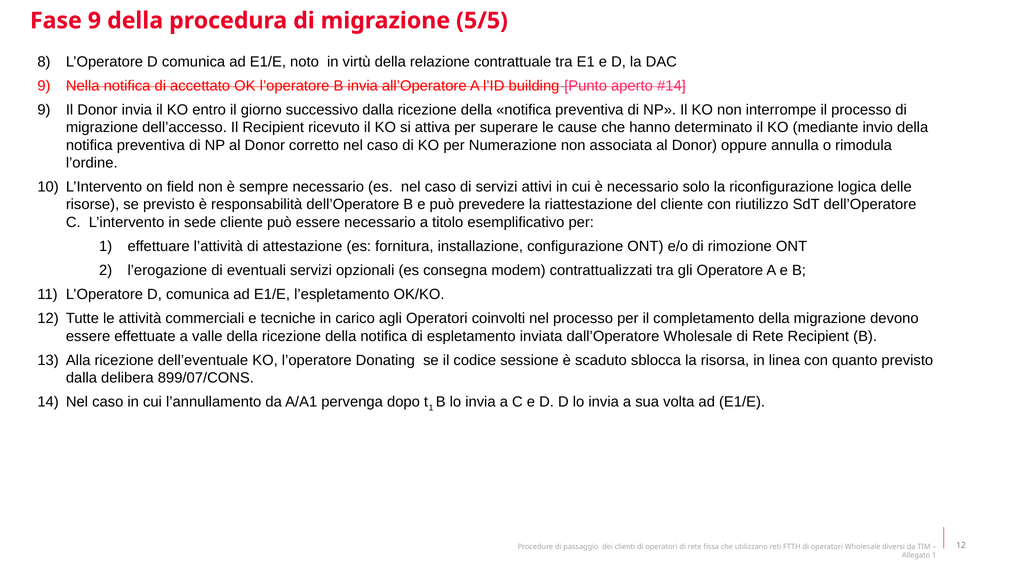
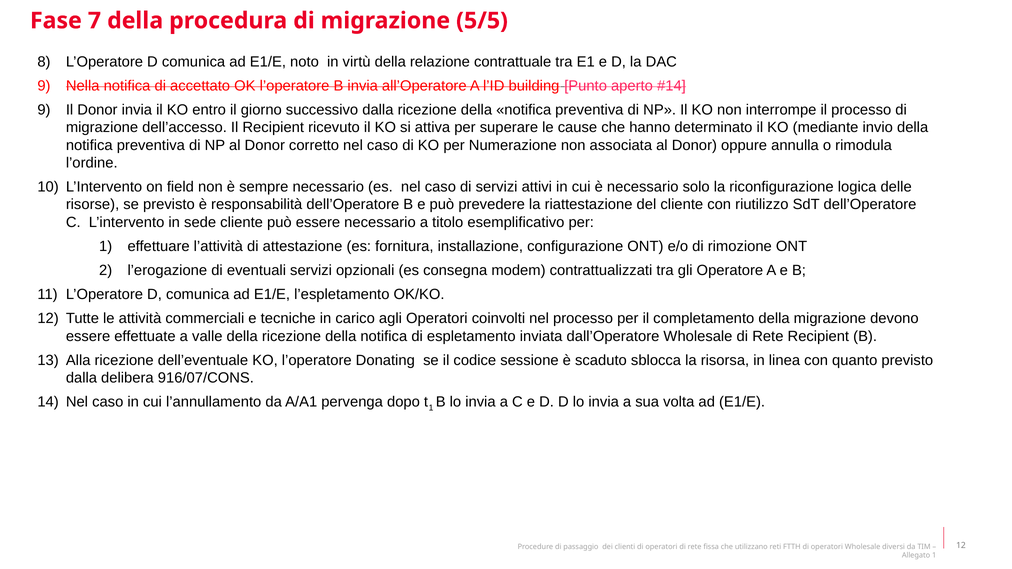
Fase 9: 9 -> 7 (94, 21)
899/07/CONS: 899/07/CONS -> 916/07/CONS (206, 378)
